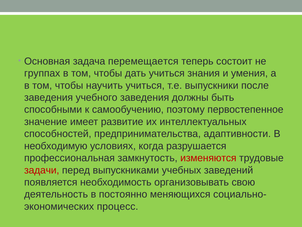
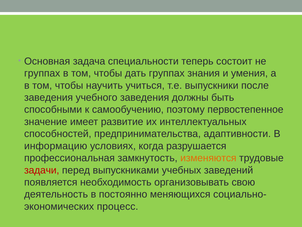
перемещается: перемещается -> специальности (143, 61)
дать учиться: учиться -> группах (167, 73)
необходимую: необходимую -> информацию (56, 146)
изменяются colour: red -> orange (208, 158)
